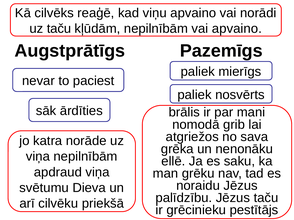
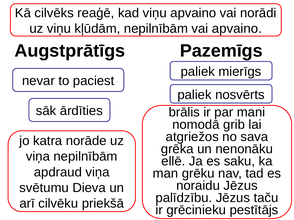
uz taču: taču -> viņu (59, 29)
